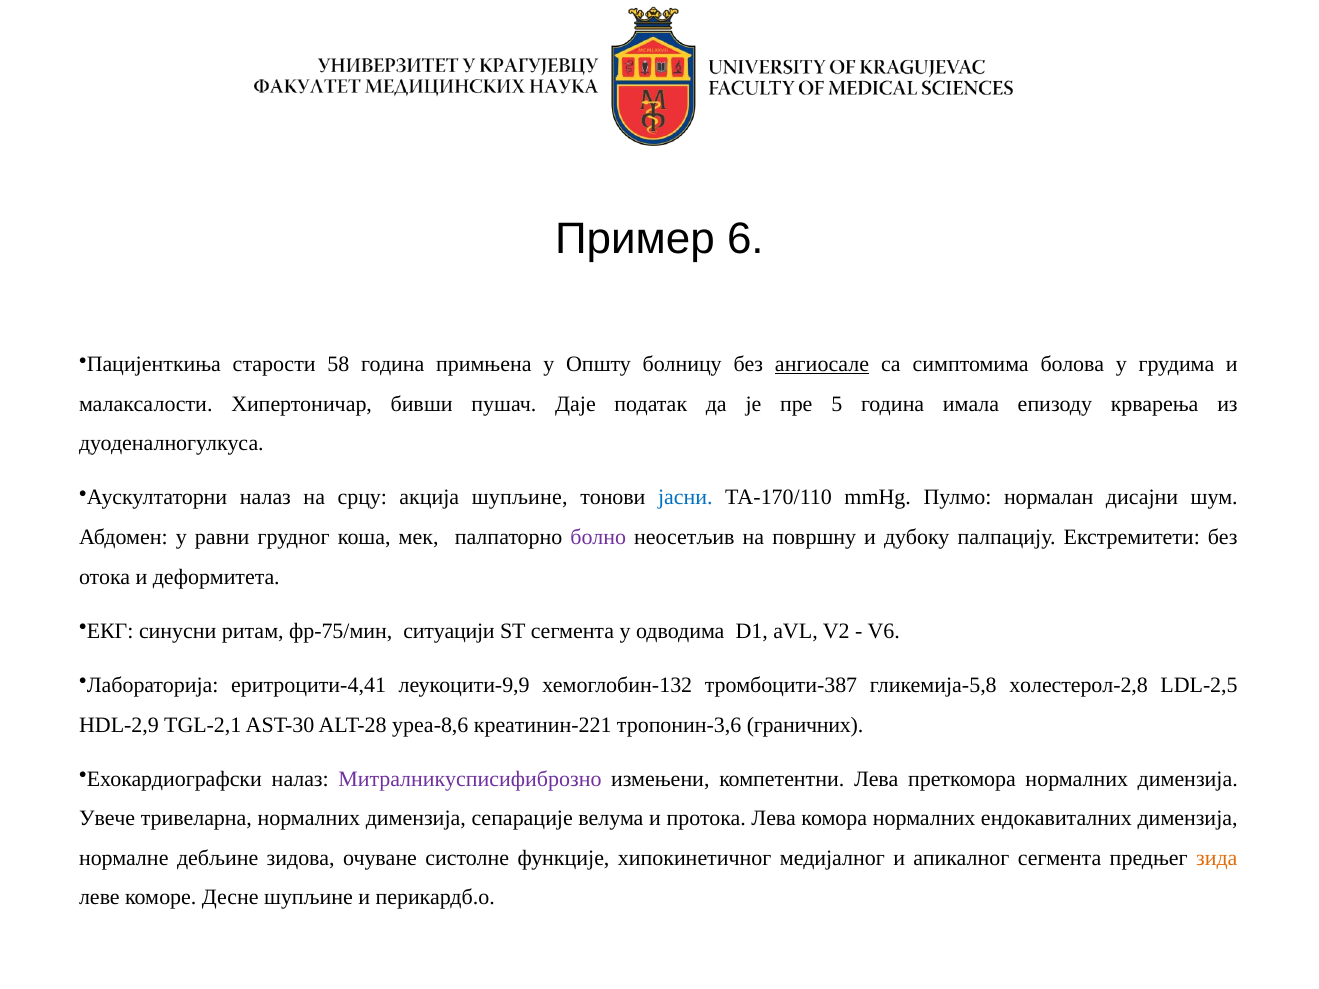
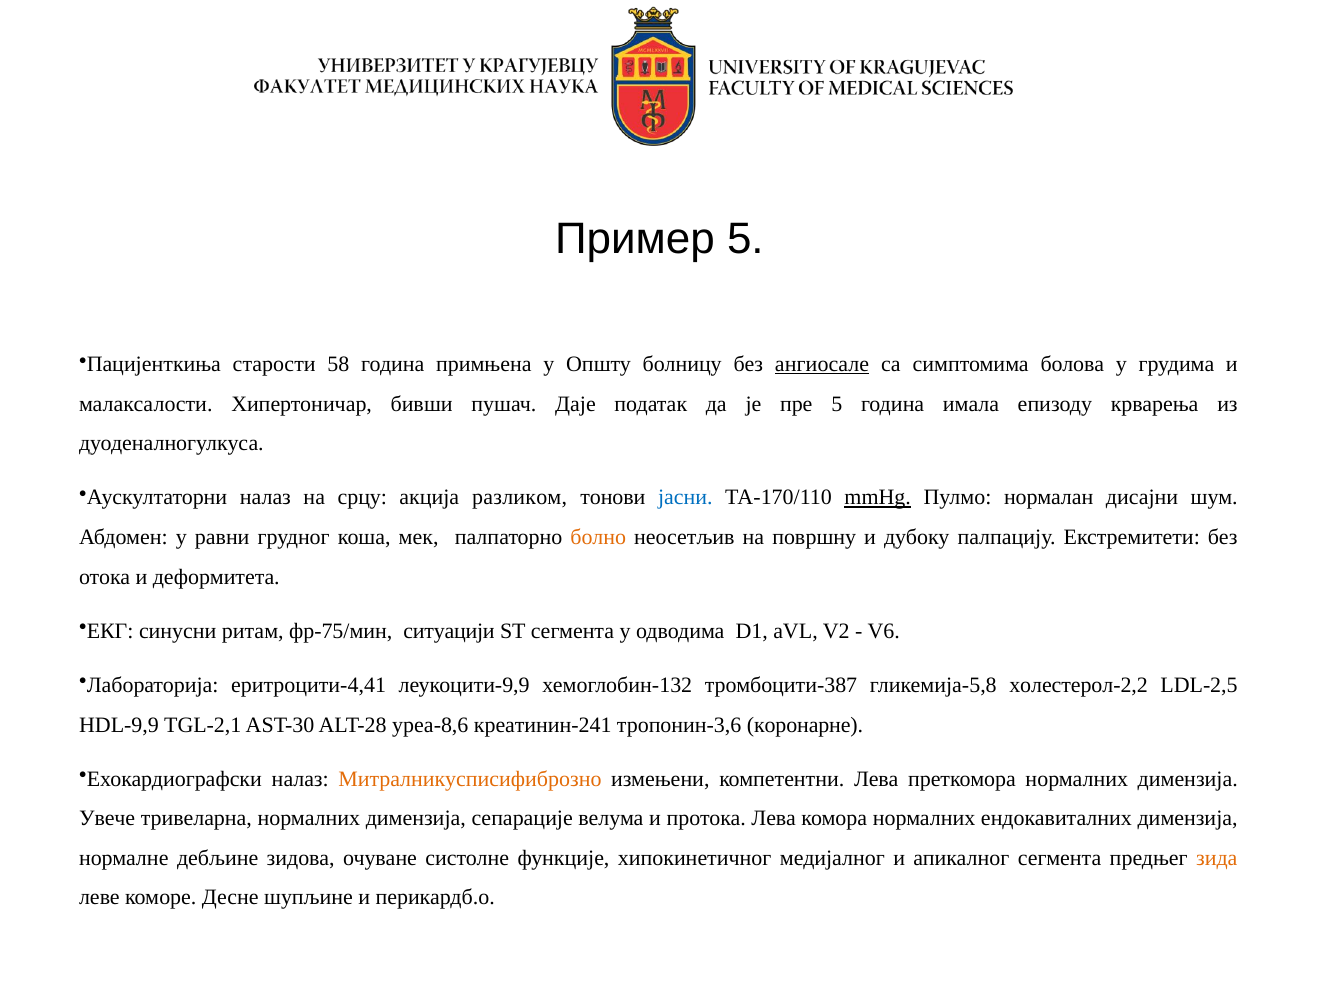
Пример 6: 6 -> 5 (745, 239)
акција шупљине: шупљине -> разликом (520, 498)
mmHg underline: none -> present (878, 498)
болно colour: purple -> orange (598, 537)
холестерол-2,8: холестерол-2,8 -> холестерол-2,2 (1079, 685)
HDL-2,9: HDL-2,9 -> HDL-9,9 (119, 725)
креатинин-221: креатинин-221 -> креатинин-241 (543, 725)
граничних: граничних -> коронарне (805, 725)
Митралникусписифиброзно colour: purple -> orange (470, 779)
